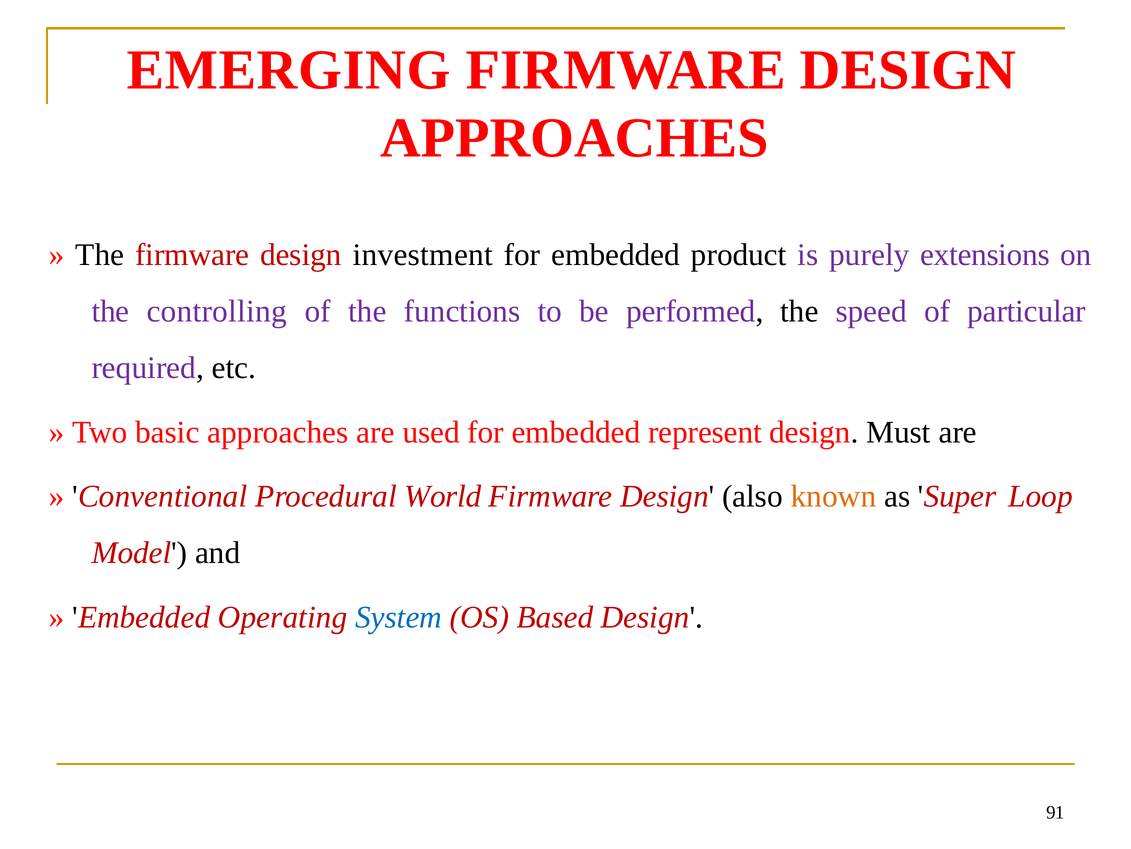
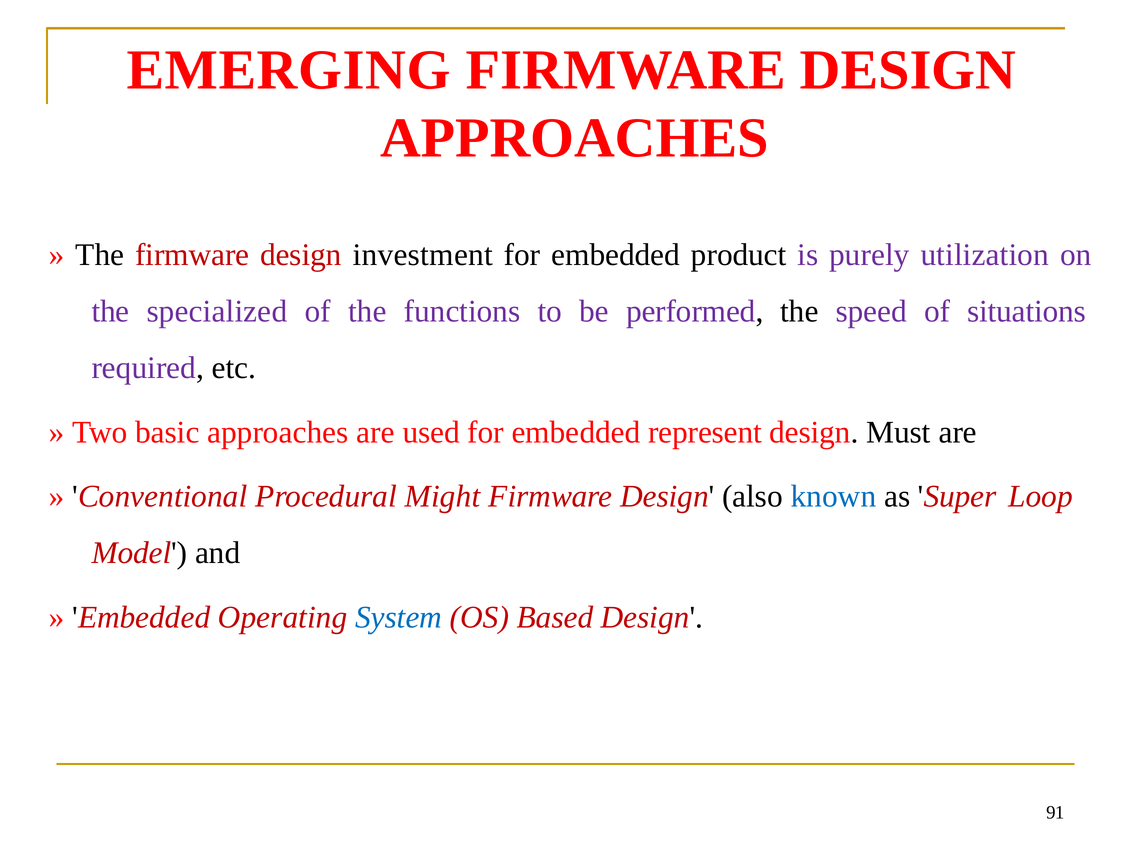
extensions: extensions -> utilization (985, 255)
controlling: controlling -> specialized (217, 311)
particular: particular -> situations (1027, 311)
World: World -> Might (443, 496)
known colour: orange -> blue (834, 496)
